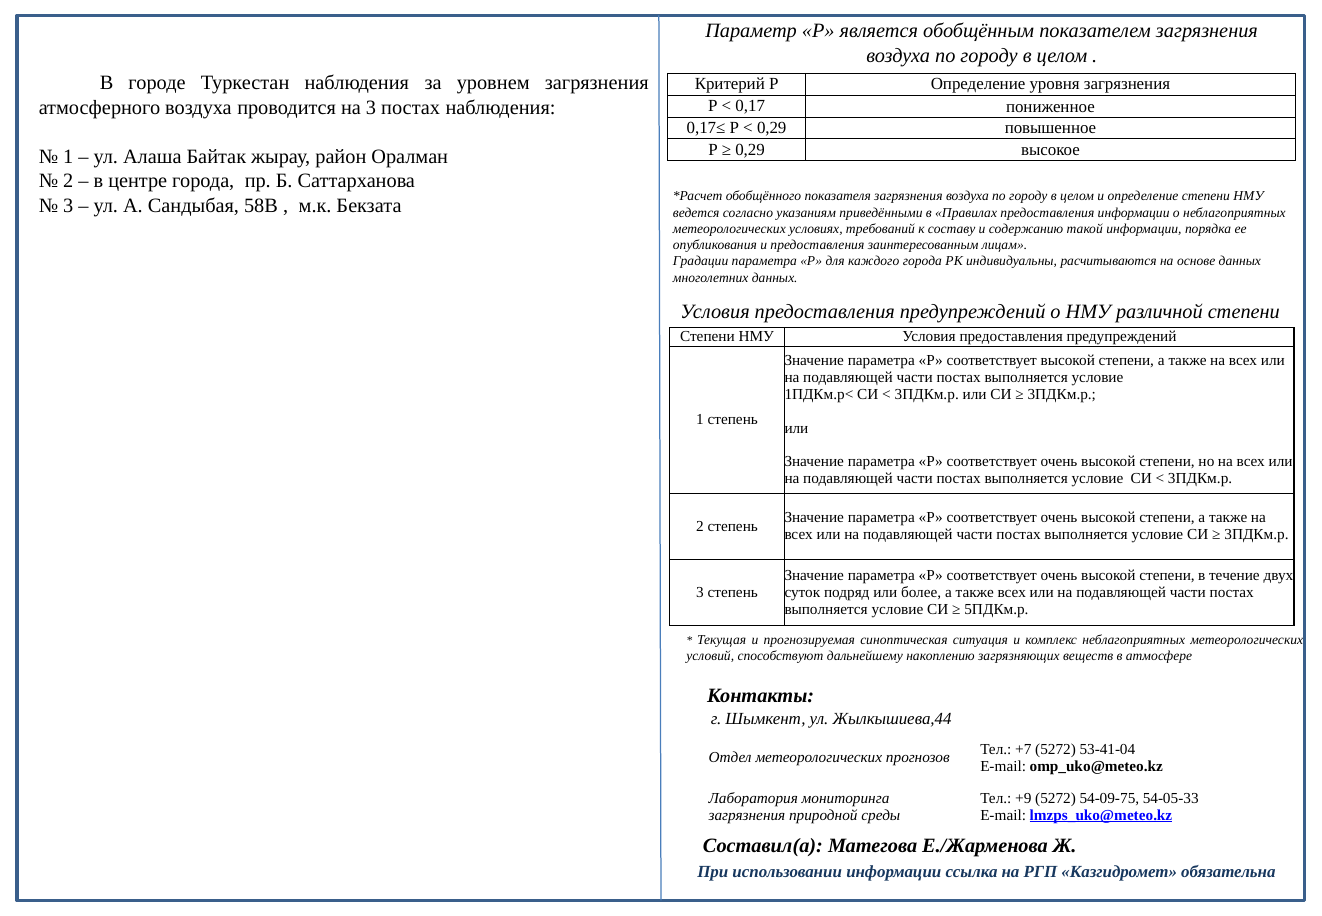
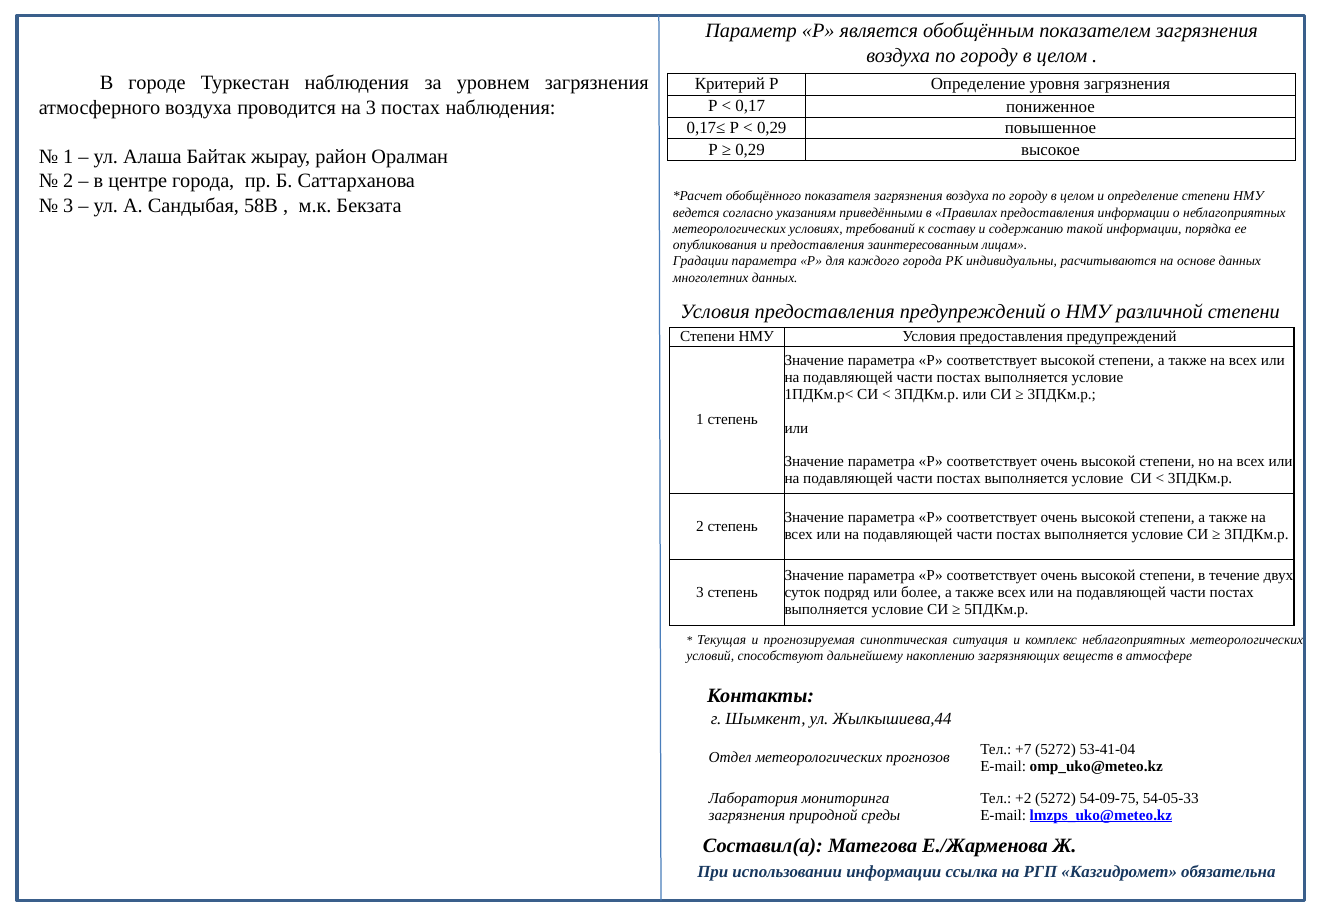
+9: +9 -> +2 (1023, 797)
